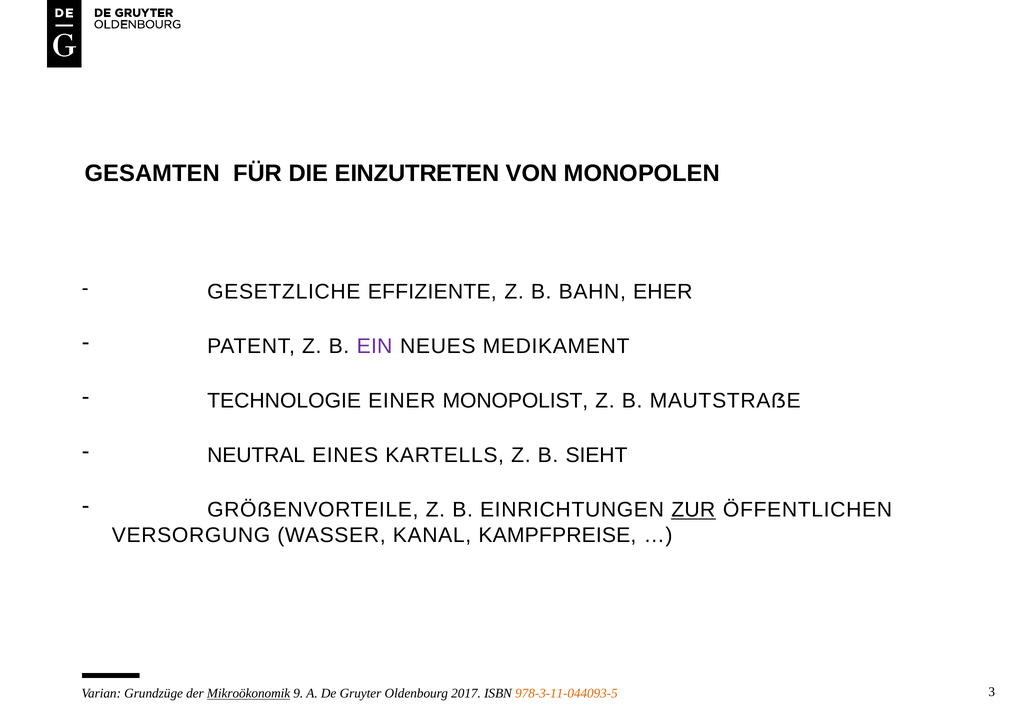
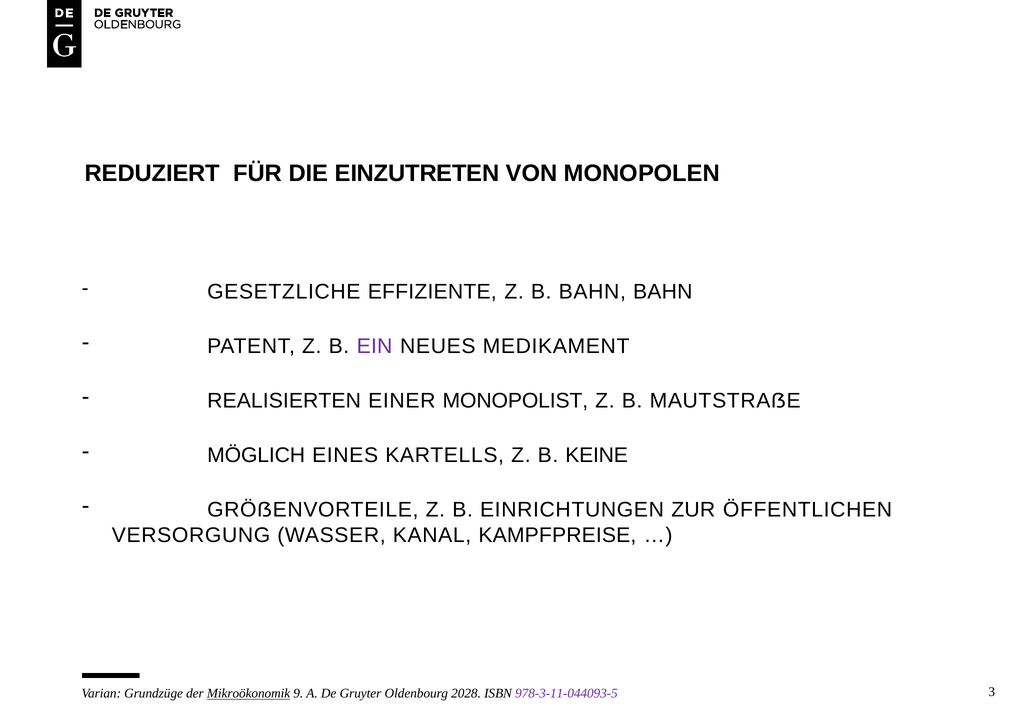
GESAMTEN: GESAMTEN -> REDUZIERT (152, 174)
BAHN EHER: EHER -> BAHN (663, 292)
TECHNOLOGIE: TECHNOLOGIE -> REALISIERTEN (284, 401)
NEUTRAL: NEUTRAL -> MÖGLICH (256, 455)
SIEHT: SIEHT -> KEINE (597, 455)
ZUR underline: present -> none (693, 510)
2017: 2017 -> 2028 (466, 694)
978-3-11-044093-5 colour: orange -> purple (566, 694)
